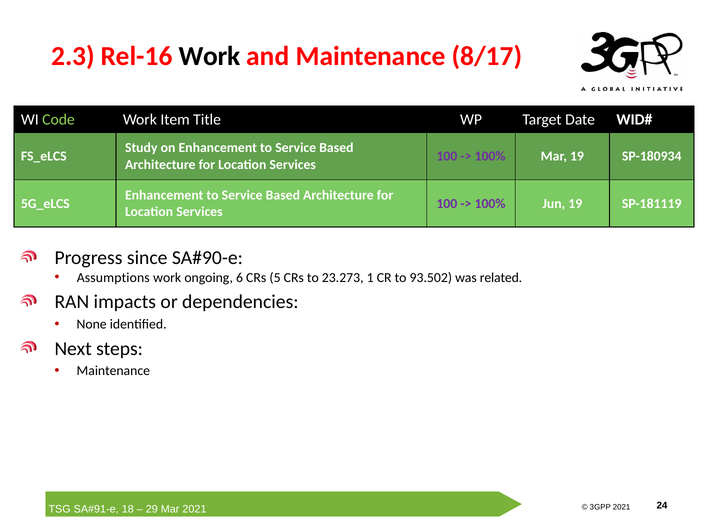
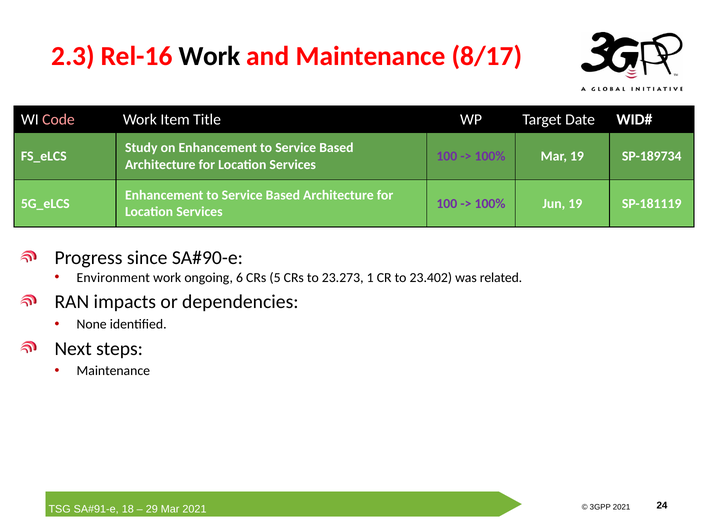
Code colour: light green -> pink (58, 120)
SP-180934: SP-180934 -> SP-189734 (652, 156)
Assumptions: Assumptions -> Environment (113, 278)
93.502: 93.502 -> 23.402 (431, 278)
